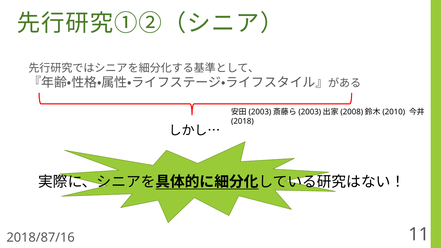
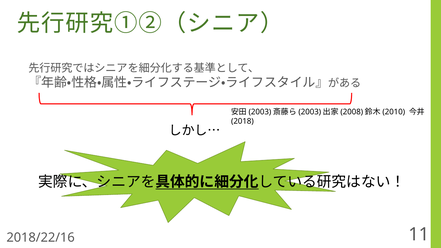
2018/87/16: 2018/87/16 -> 2018/22/16 (41, 238)
